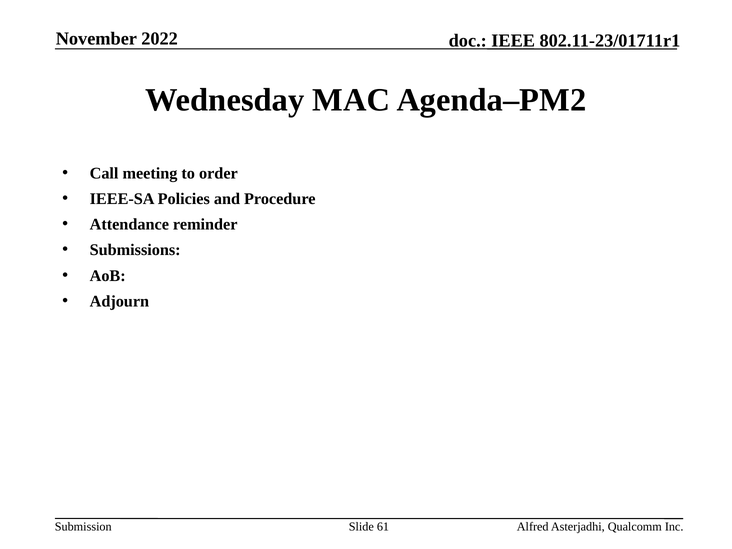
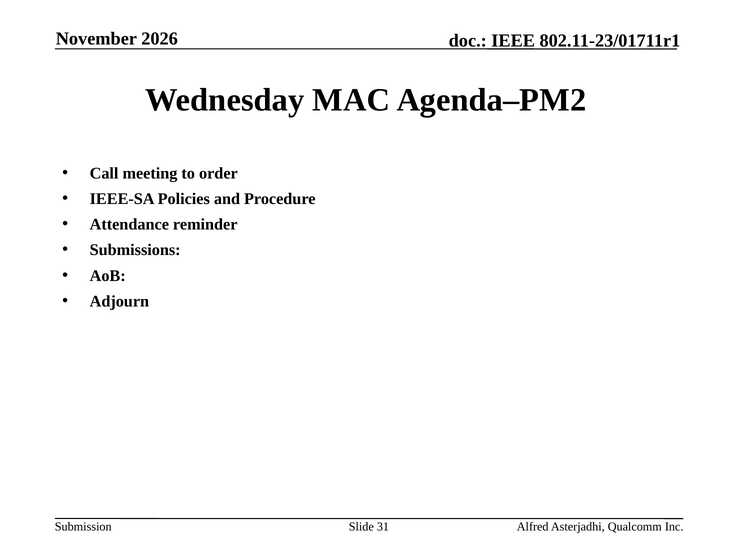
2022: 2022 -> 2026 (160, 39)
61: 61 -> 31 (383, 527)
